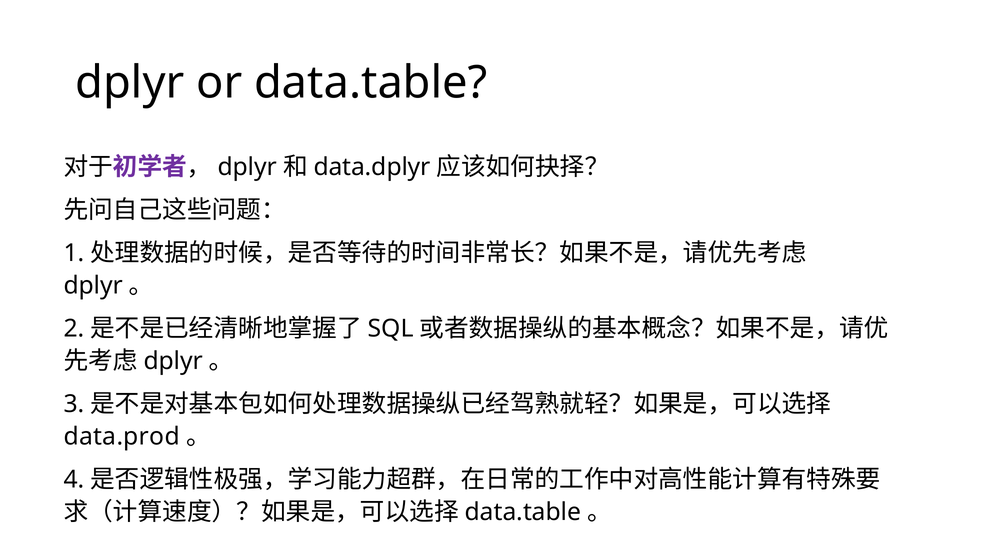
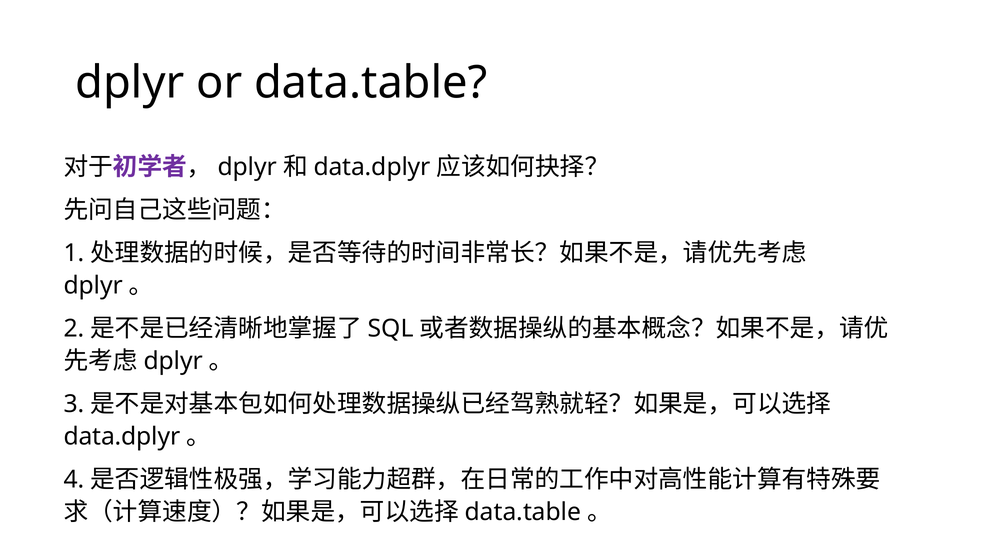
data.prod: data.prod -> data.dplyr (122, 437)
